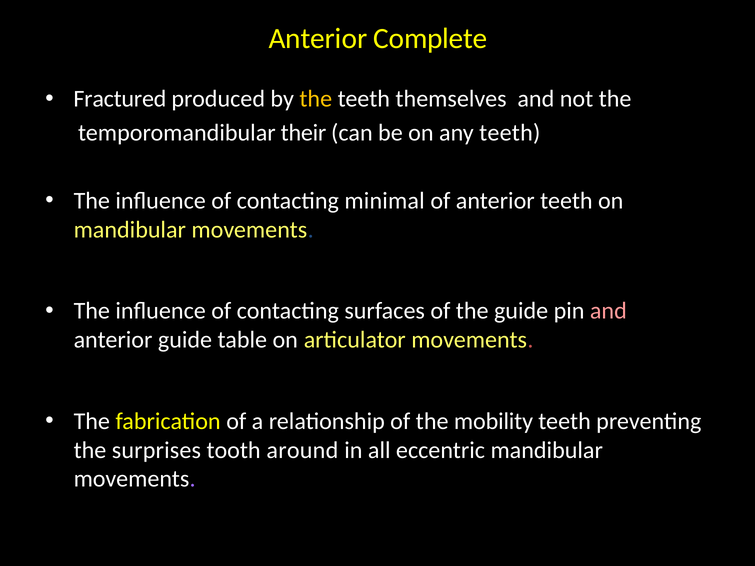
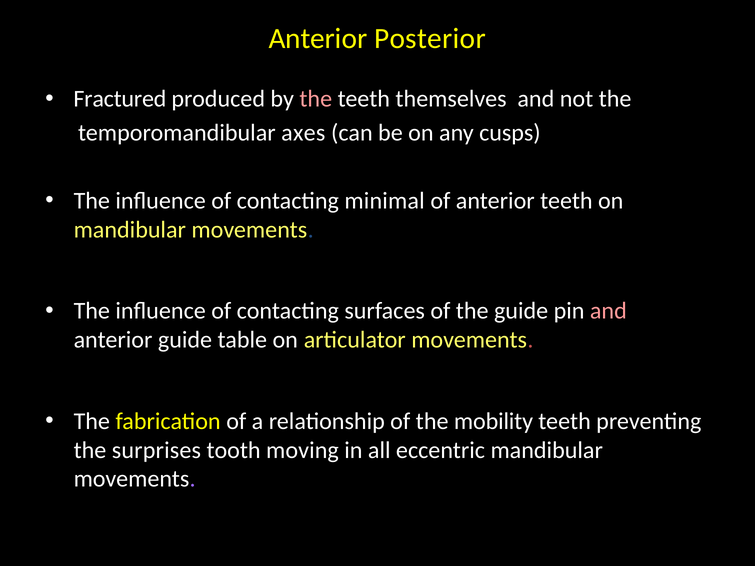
Complete: Complete -> Posterior (430, 39)
the colour: yellow -> pink (316, 99)
their: their -> axes (303, 133)
any teeth: teeth -> cusps (510, 133)
around: around -> moving (302, 450)
